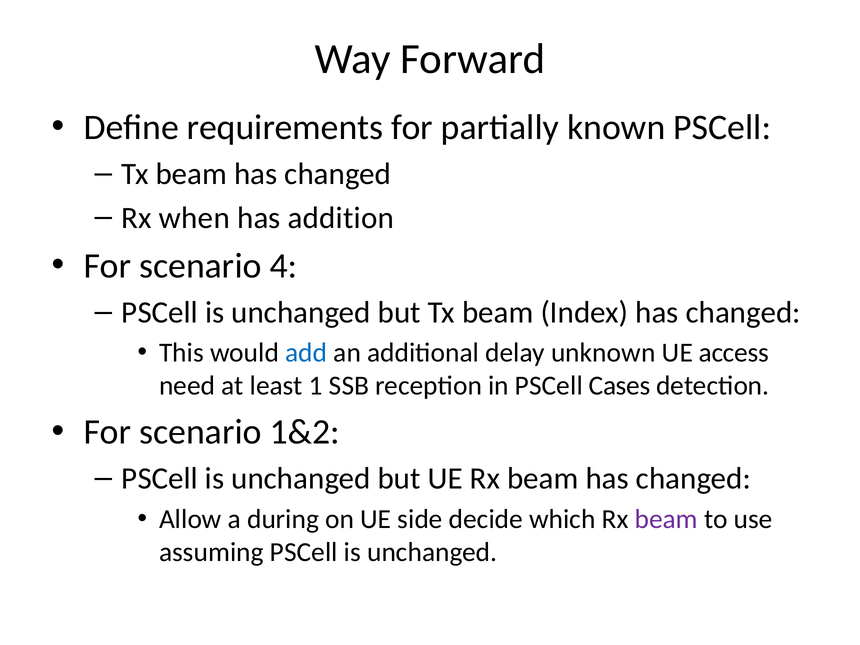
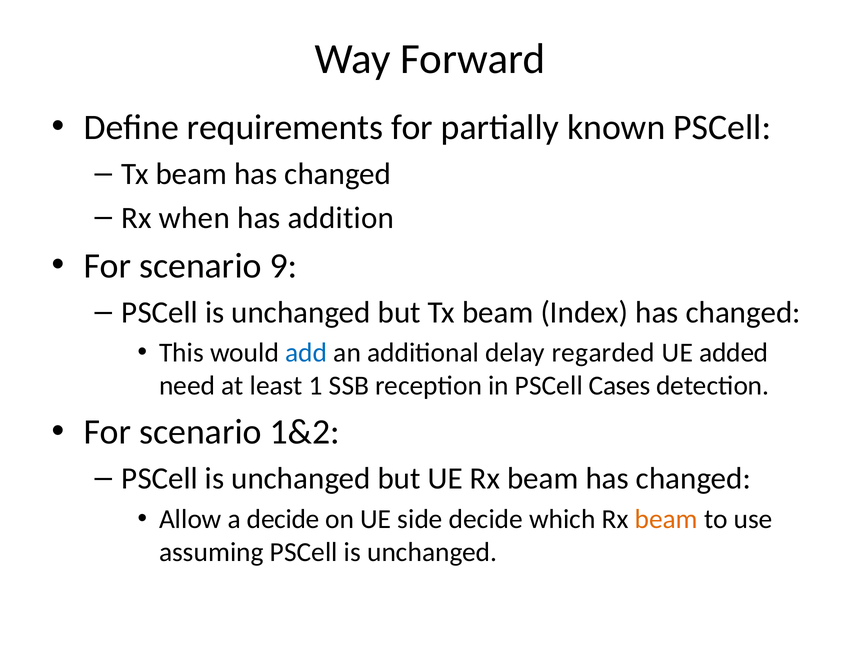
4: 4 -> 9 (283, 266)
unknown: unknown -> regarded (603, 353)
access: access -> added (734, 353)
a during: during -> decide (283, 519)
beam colour: purple -> orange (666, 519)
